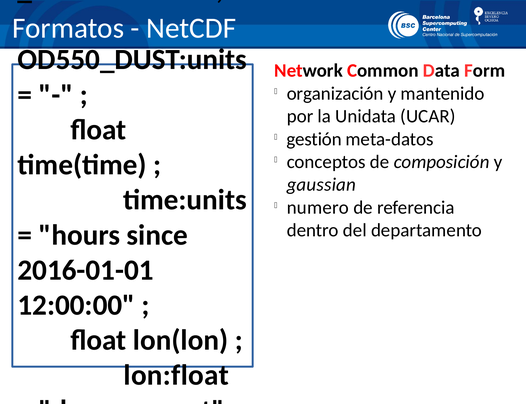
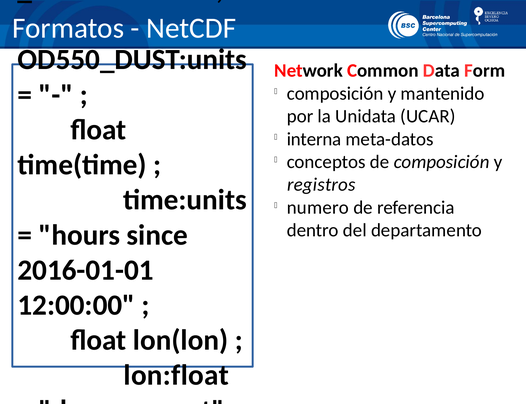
organización: organización -> composición (335, 93)
gestión: gestión -> interna (314, 139)
gaussian: gaussian -> registros (321, 185)
